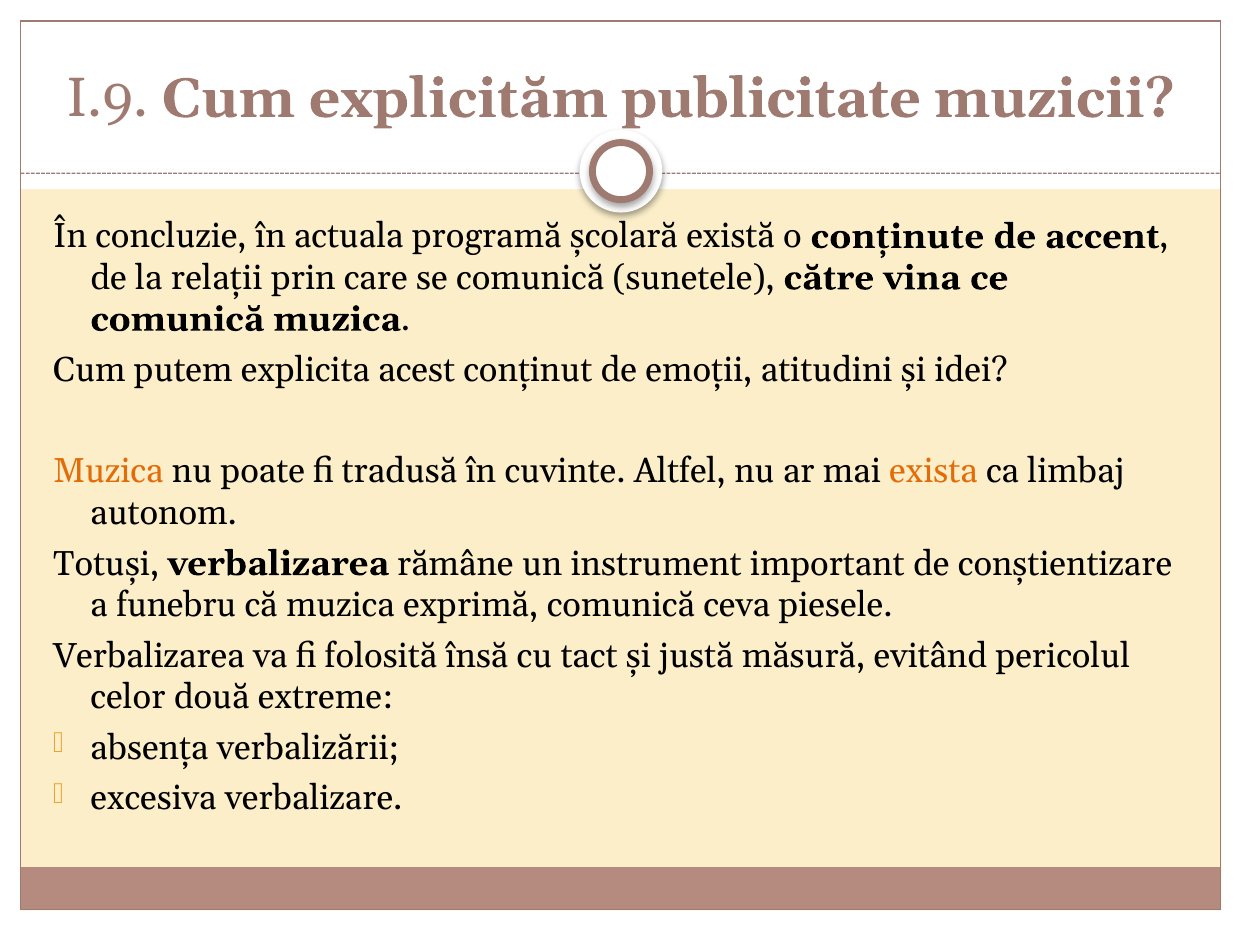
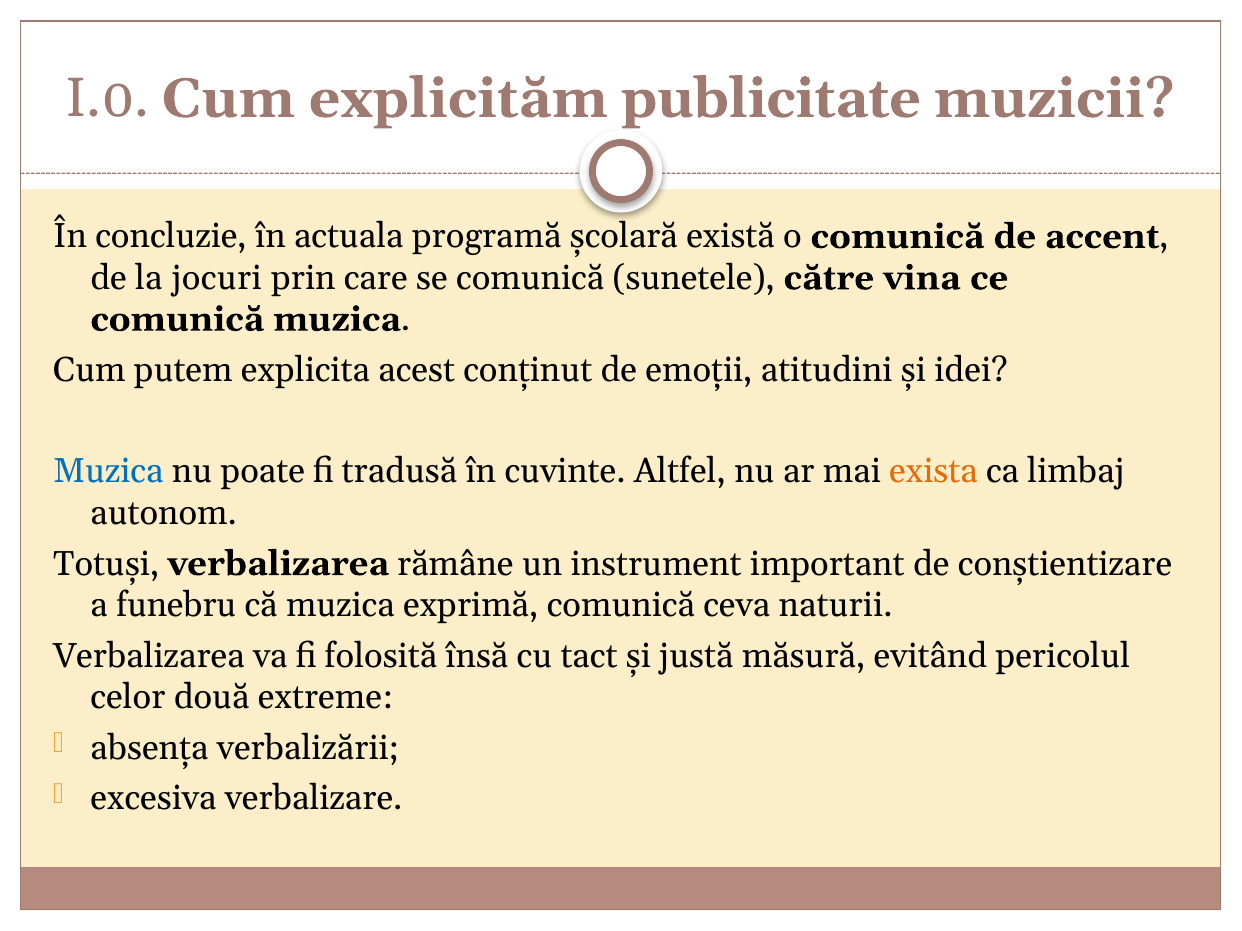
I.9: I.9 -> I.0 (108, 99)
o conținute: conținute -> comunică (898, 237)
relații: relații -> jocuri (217, 278)
Muzica colour: orange -> blue (108, 472)
piesele: piesele -> naturii (836, 605)
